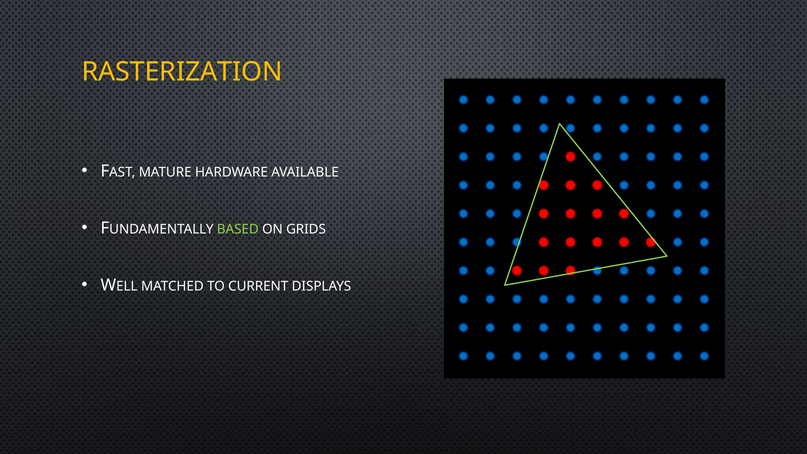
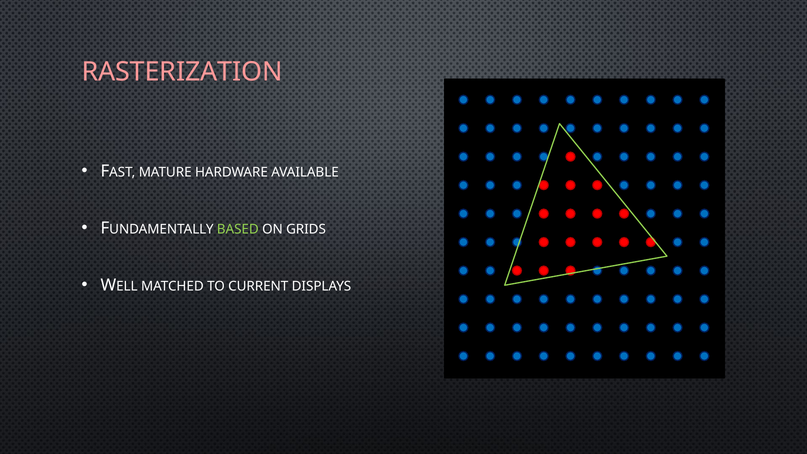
RASTERIZATION colour: yellow -> pink (182, 72)
